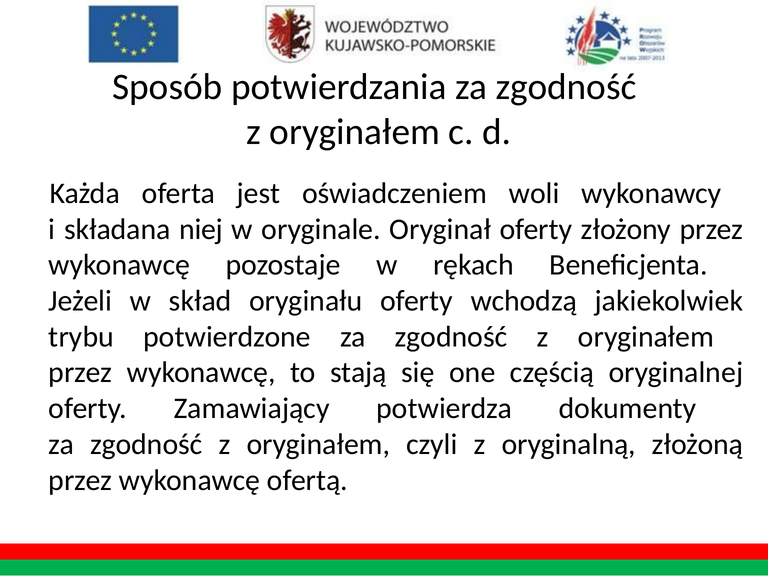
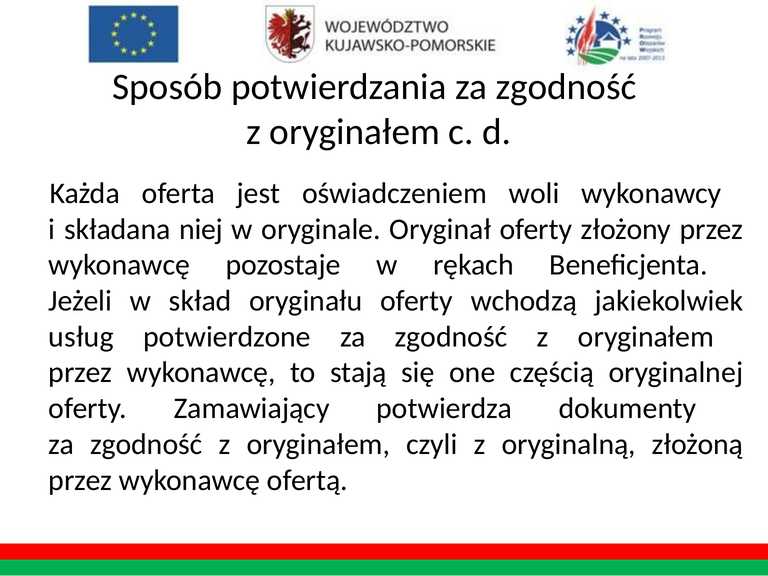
trybu: trybu -> usług (81, 337)
